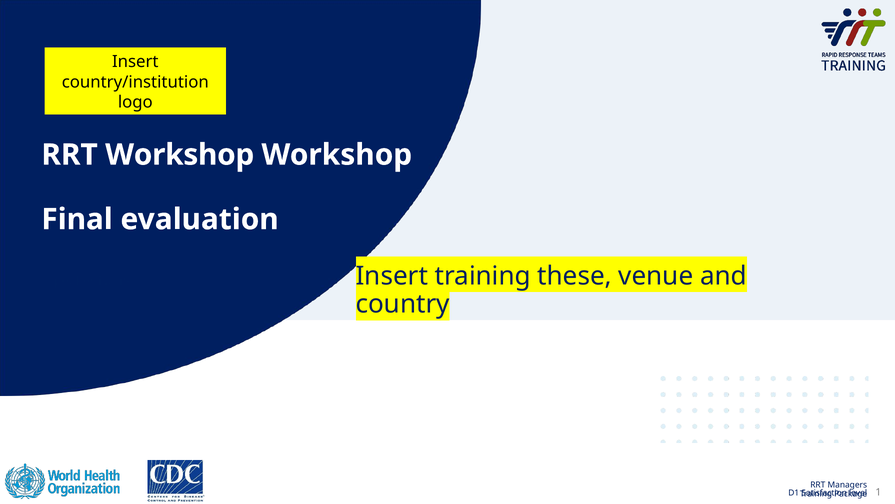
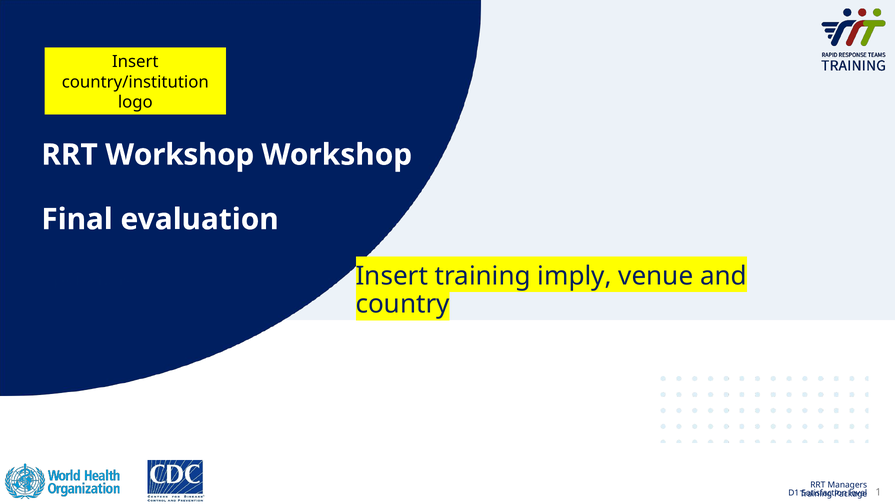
these: these -> imply (575, 276)
